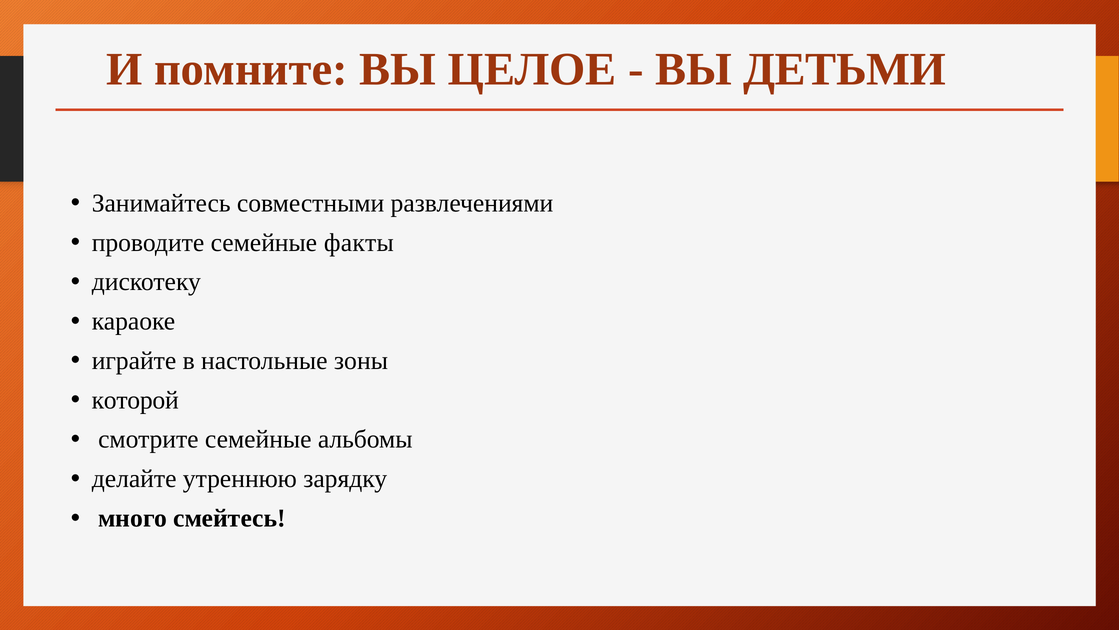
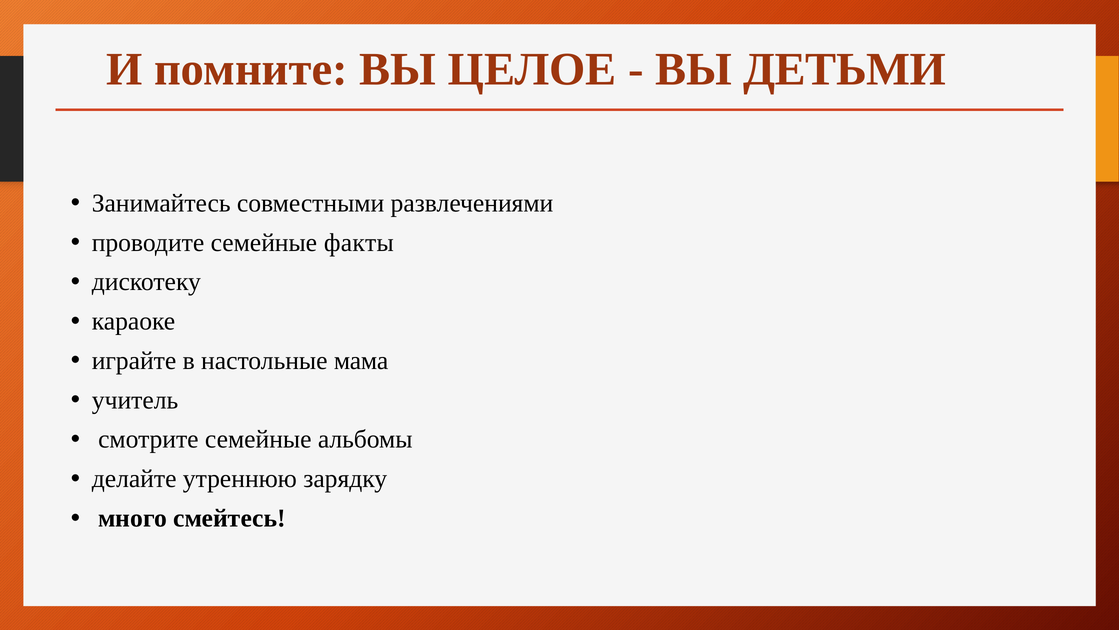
зоны: зоны -> мама (361, 360)
которой: которой -> учитель (135, 400)
